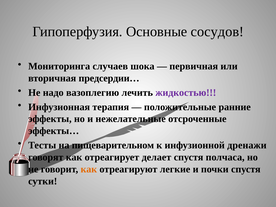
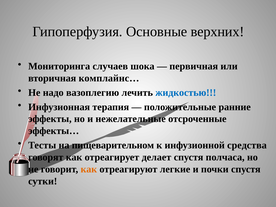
сосудов: сосудов -> верхних (217, 32)
предсердии…: предсердии… -> комплайнс… (109, 78)
жидкостью colour: purple -> blue (186, 93)
дренажи: дренажи -> средства (247, 145)
